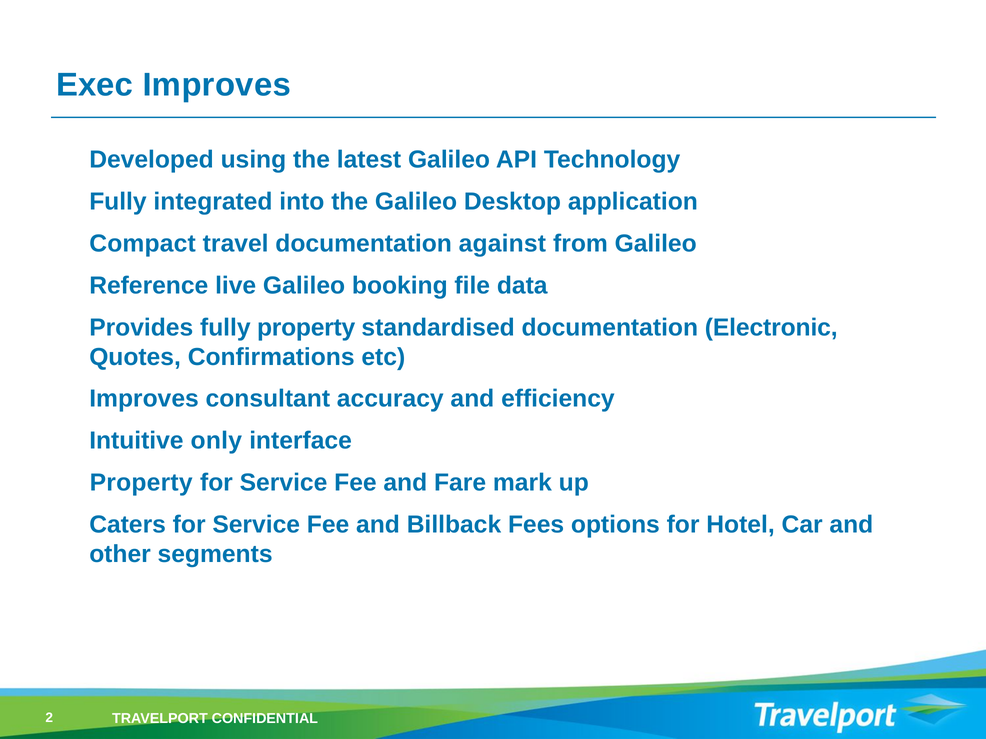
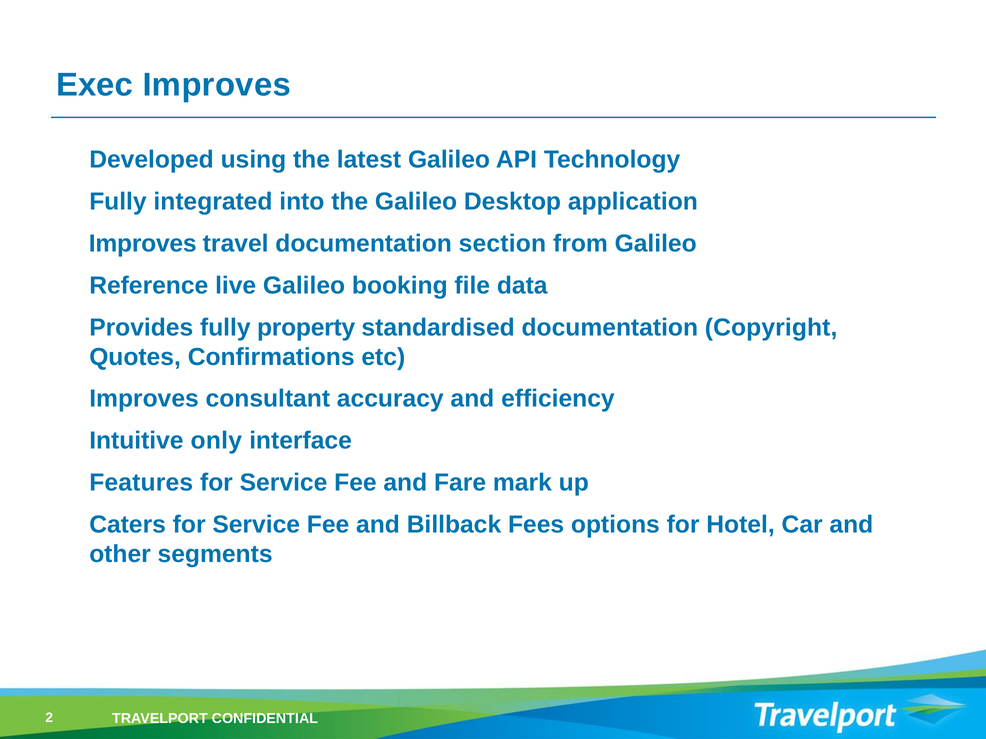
Compact: Compact -> Improves (143, 244)
against: against -> section (502, 244)
Electronic: Electronic -> Copyright (771, 328)
Property: Property -> Features (141, 483)
